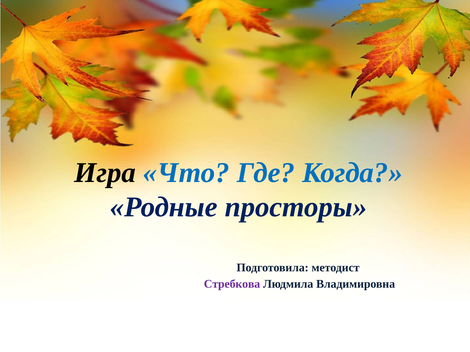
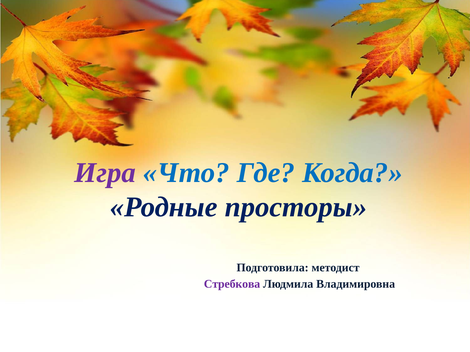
Игра colour: black -> purple (105, 173)
